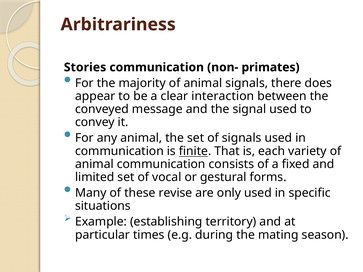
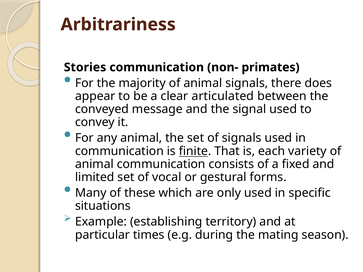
interaction: interaction -> articulated (223, 96)
revise: revise -> which (175, 193)
